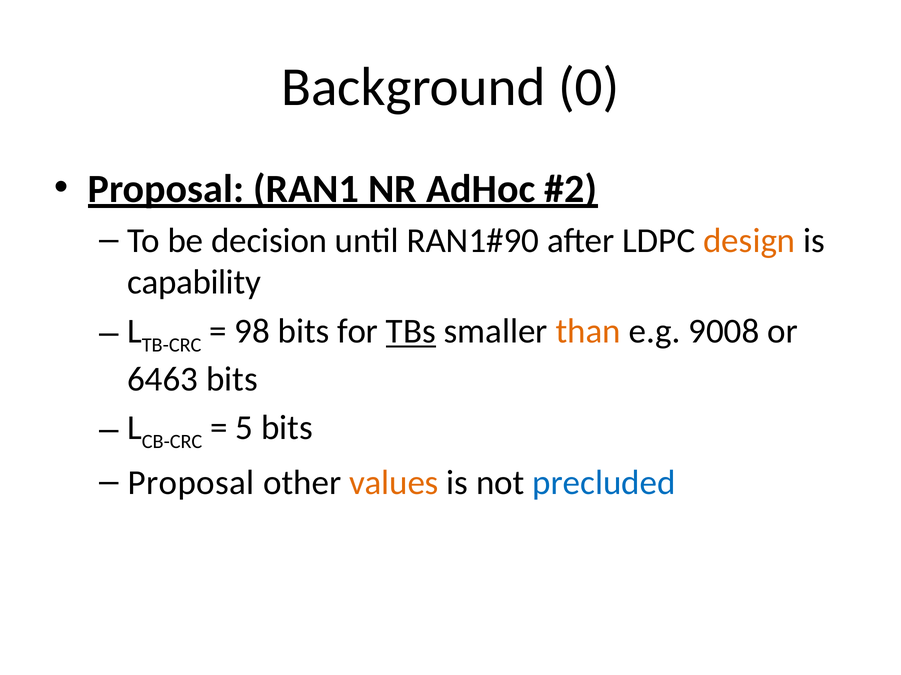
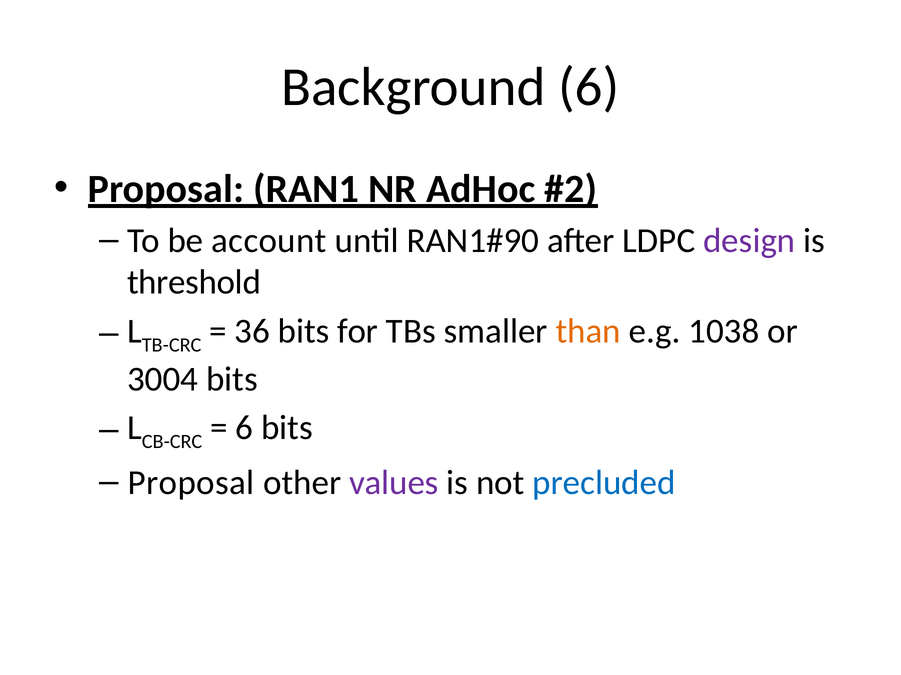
Background 0: 0 -> 6 (589, 87)
decision: decision -> account (269, 241)
design colour: orange -> purple (749, 241)
capability: capability -> threshold (194, 283)
98: 98 -> 36 (252, 332)
TBs underline: present -> none (411, 332)
9008: 9008 -> 1038 (724, 332)
6463: 6463 -> 3004 (163, 379)
5: 5 -> 6 (244, 428)
values colour: orange -> purple (394, 483)
